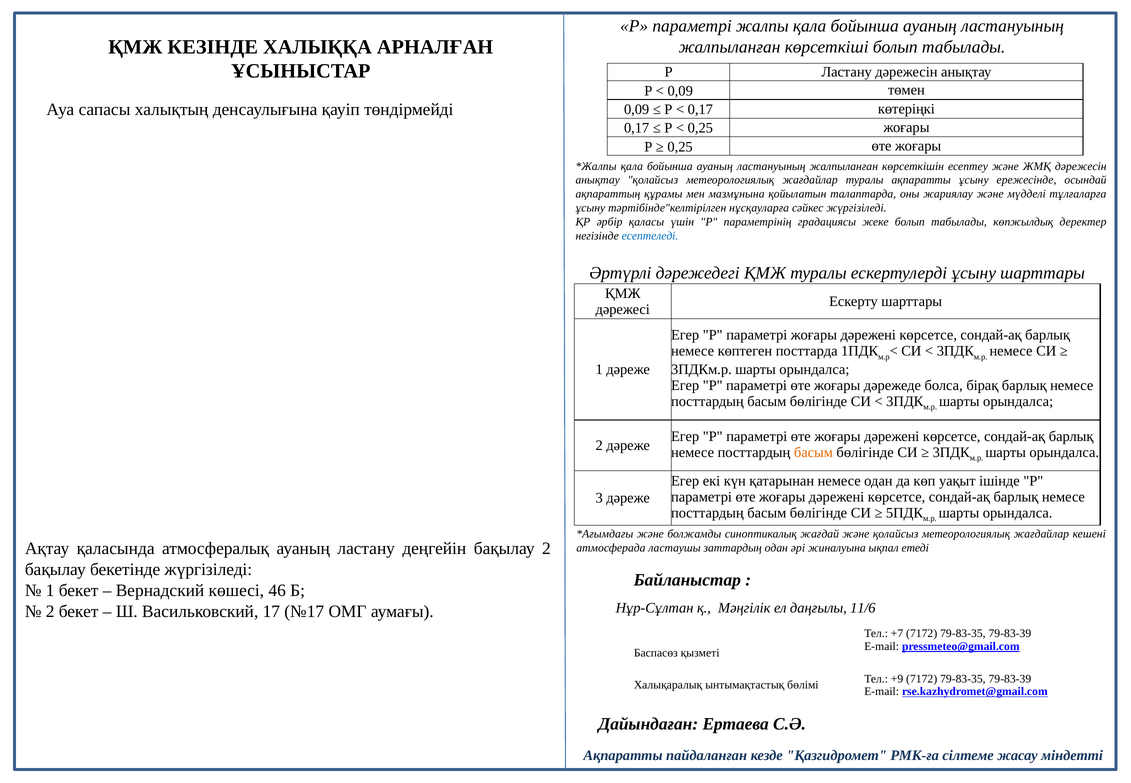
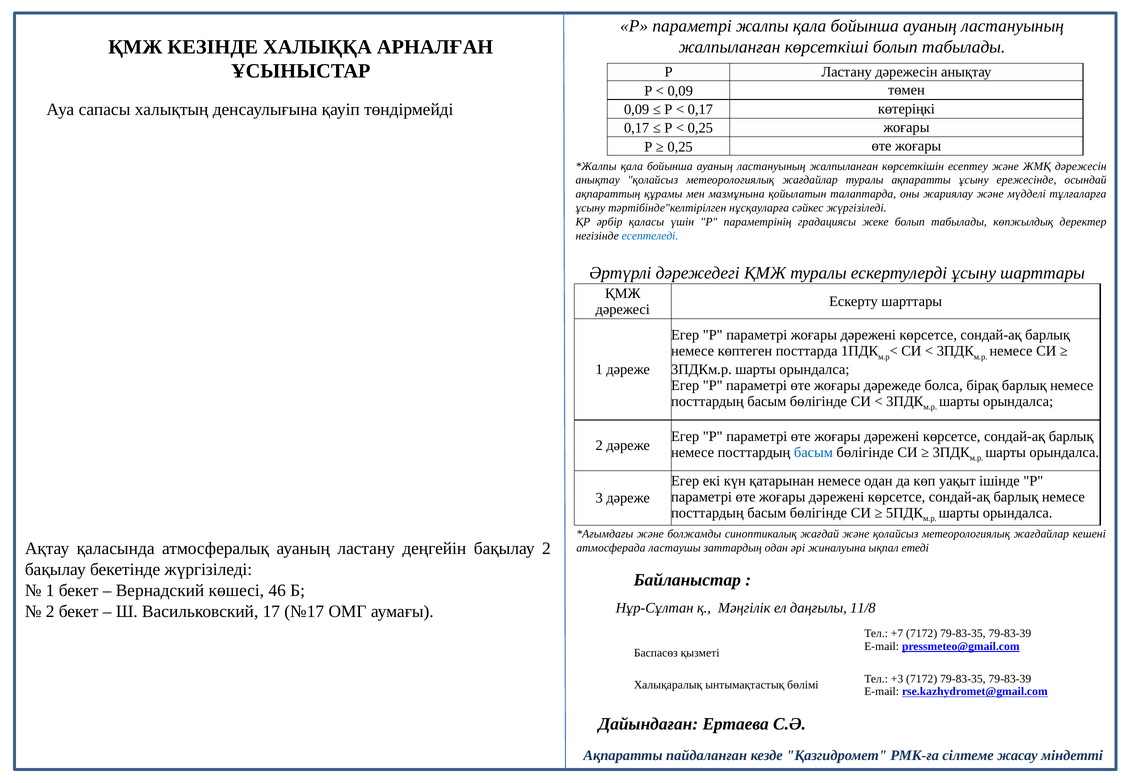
басым colour: orange -> blue (813, 452)
11/6: 11/6 -> 11/8 (863, 608)
+9: +9 -> +3 (897, 679)
